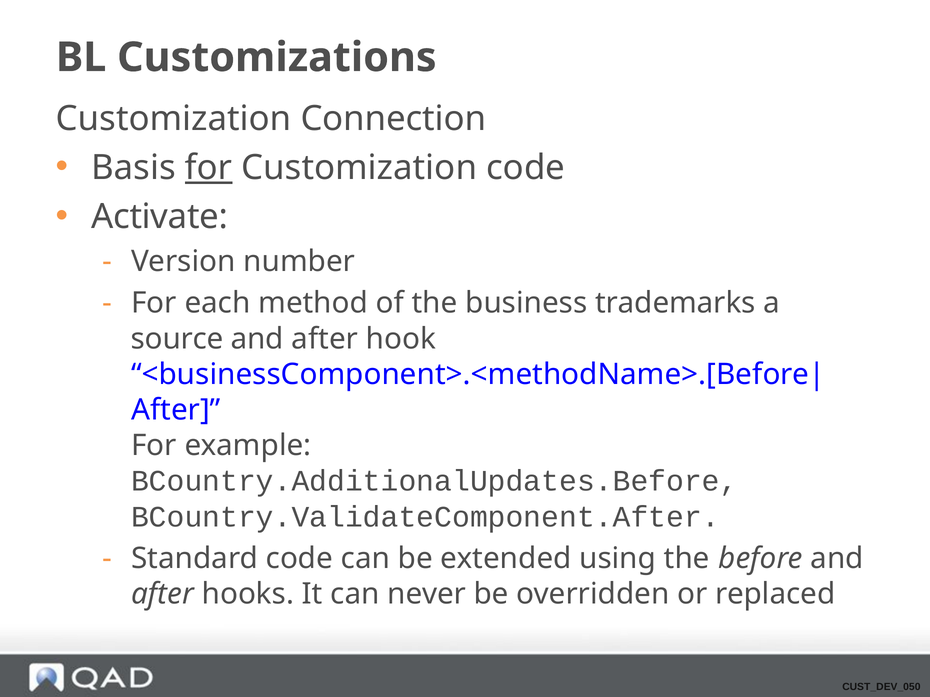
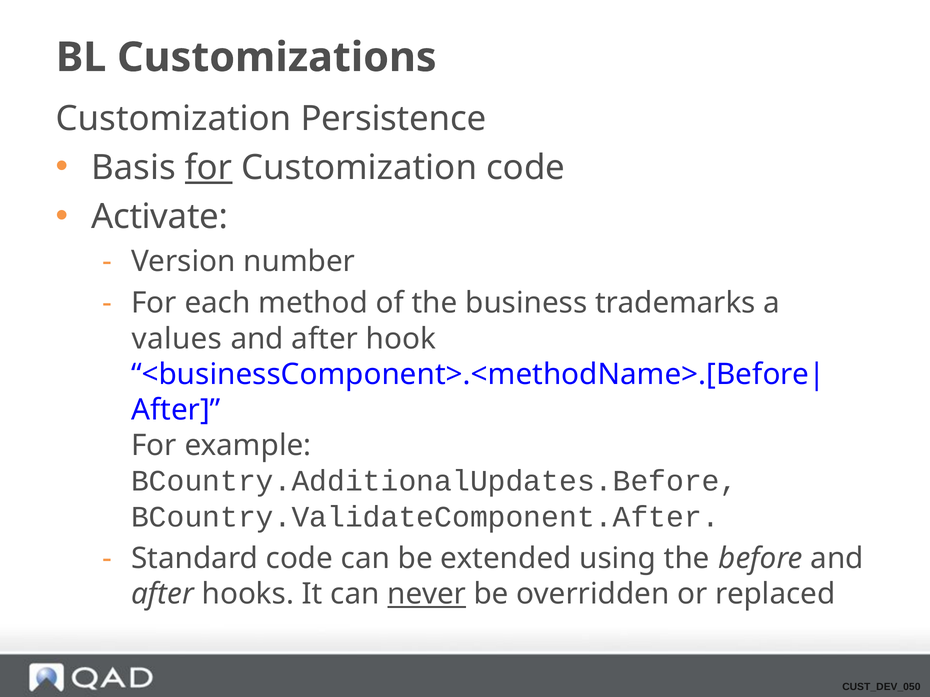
Connection: Connection -> Persistence (393, 119)
source: source -> values (177, 339)
never underline: none -> present (427, 595)
